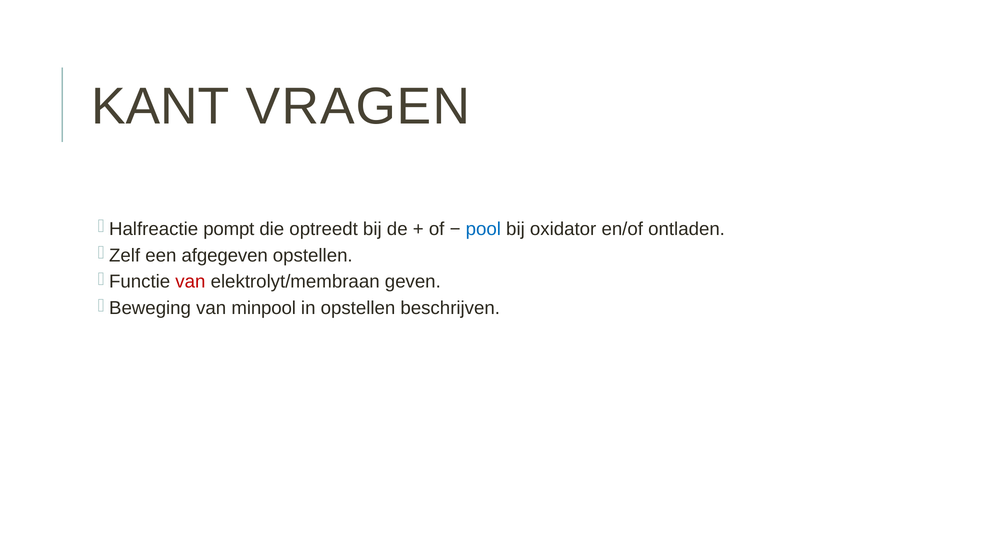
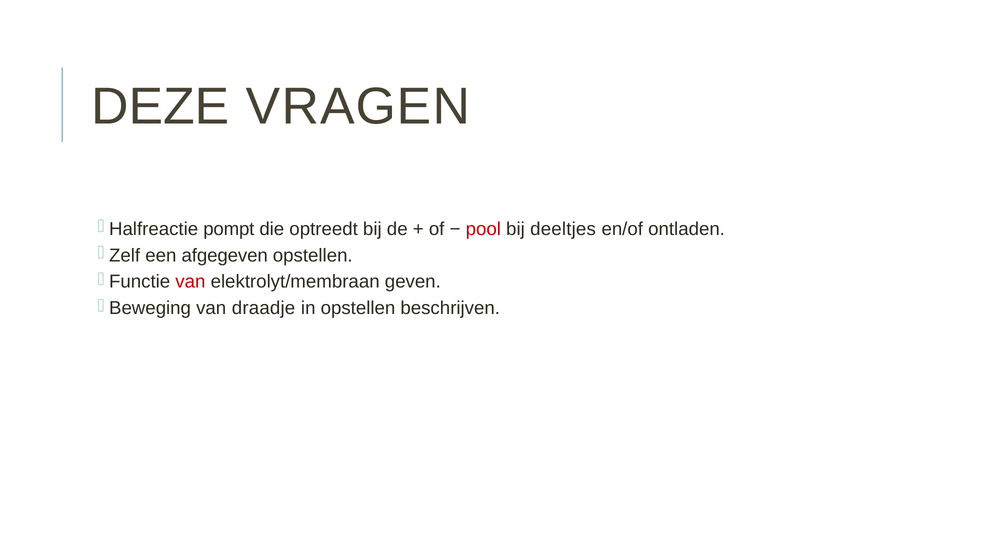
KANT: KANT -> DEZE (160, 107)
pool colour: blue -> red (483, 229)
oxidator: oxidator -> deeltjes (563, 229)
minpool: minpool -> draadje (264, 308)
